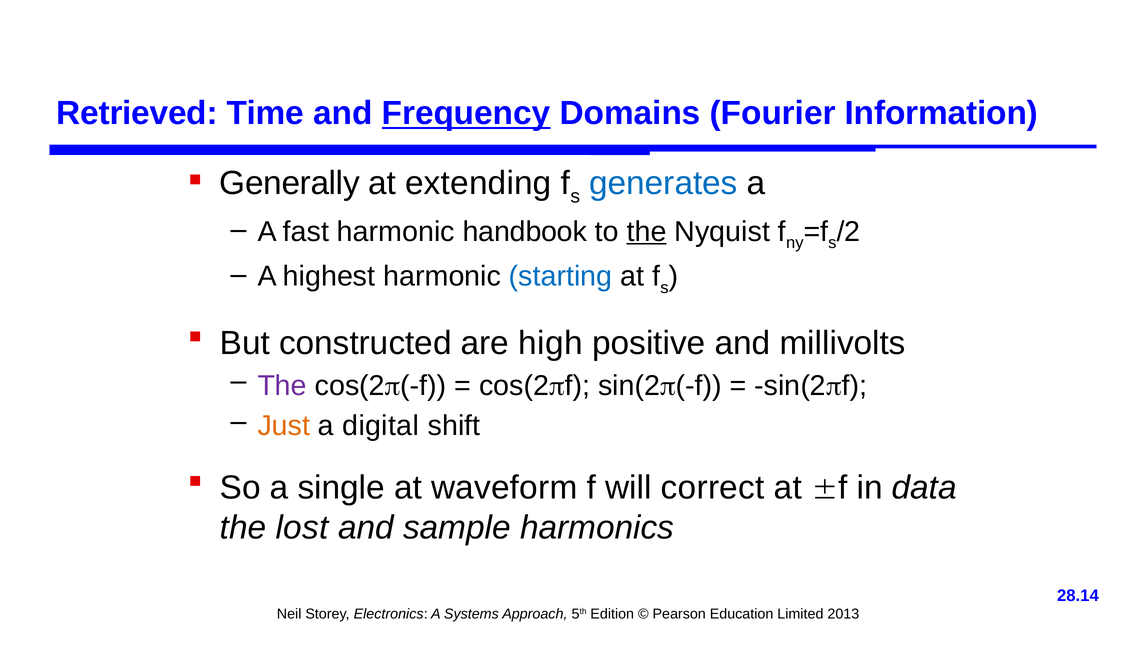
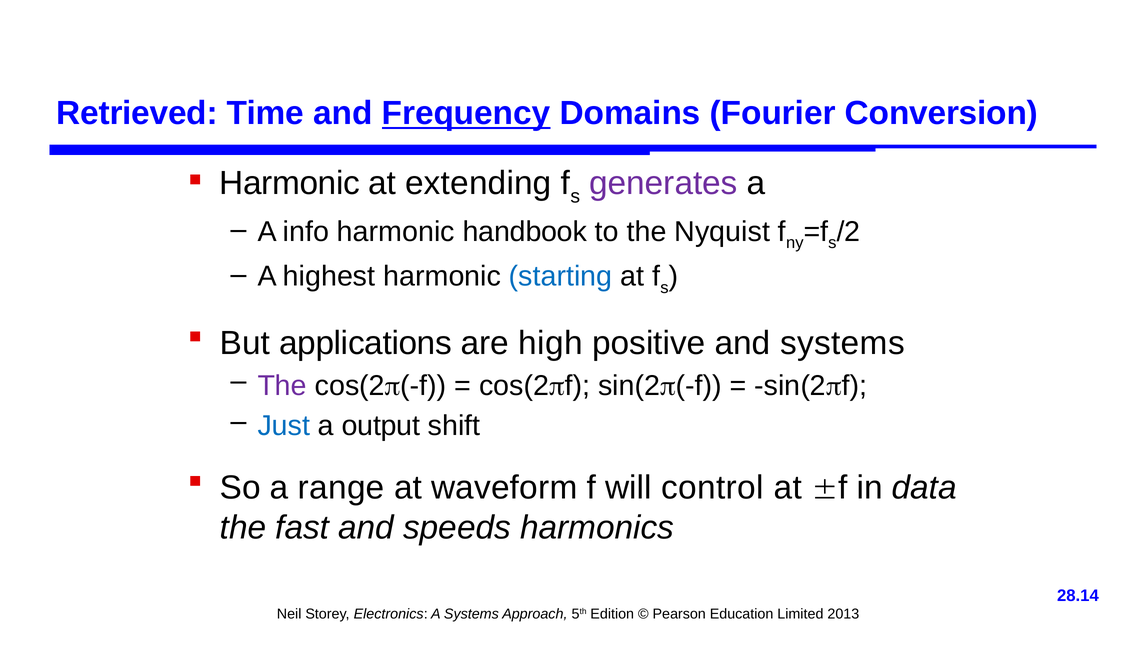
Information: Information -> Conversion (941, 113)
Generally: Generally -> Harmonic (290, 183)
generates colour: blue -> purple (663, 183)
fast: fast -> info (306, 231)
the underline: present -> none (647, 231)
constructed: constructed -> applications (366, 343)
and millivolts: millivolts -> systems (842, 343)
Just colour: orange -> blue (284, 426)
digital: digital -> output (381, 426)
single: single -> range (341, 487)
correct: correct -> control (713, 487)
lost: lost -> fast (302, 527)
sample: sample -> speeds (457, 527)
